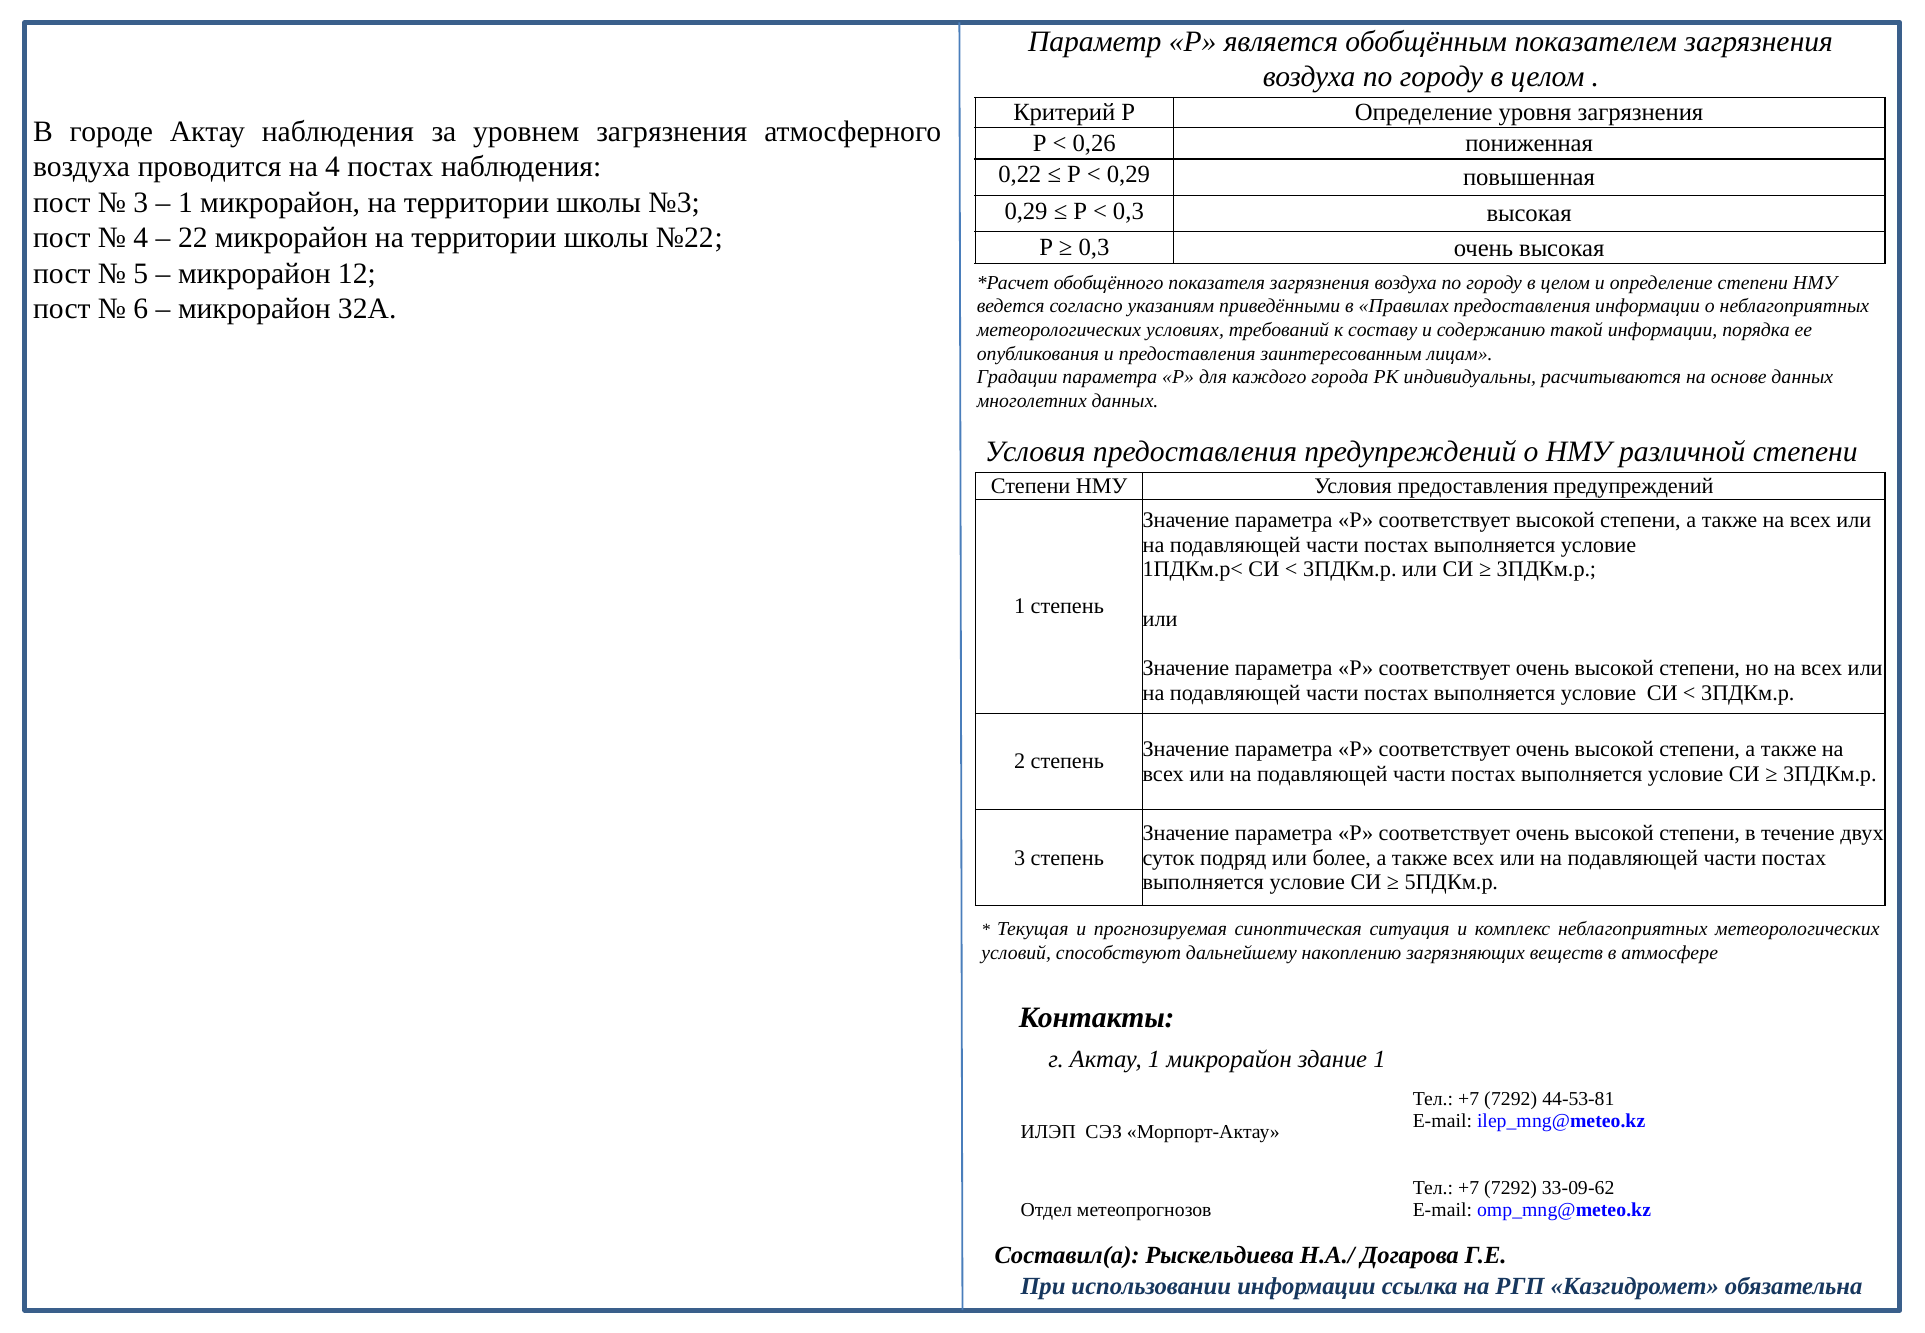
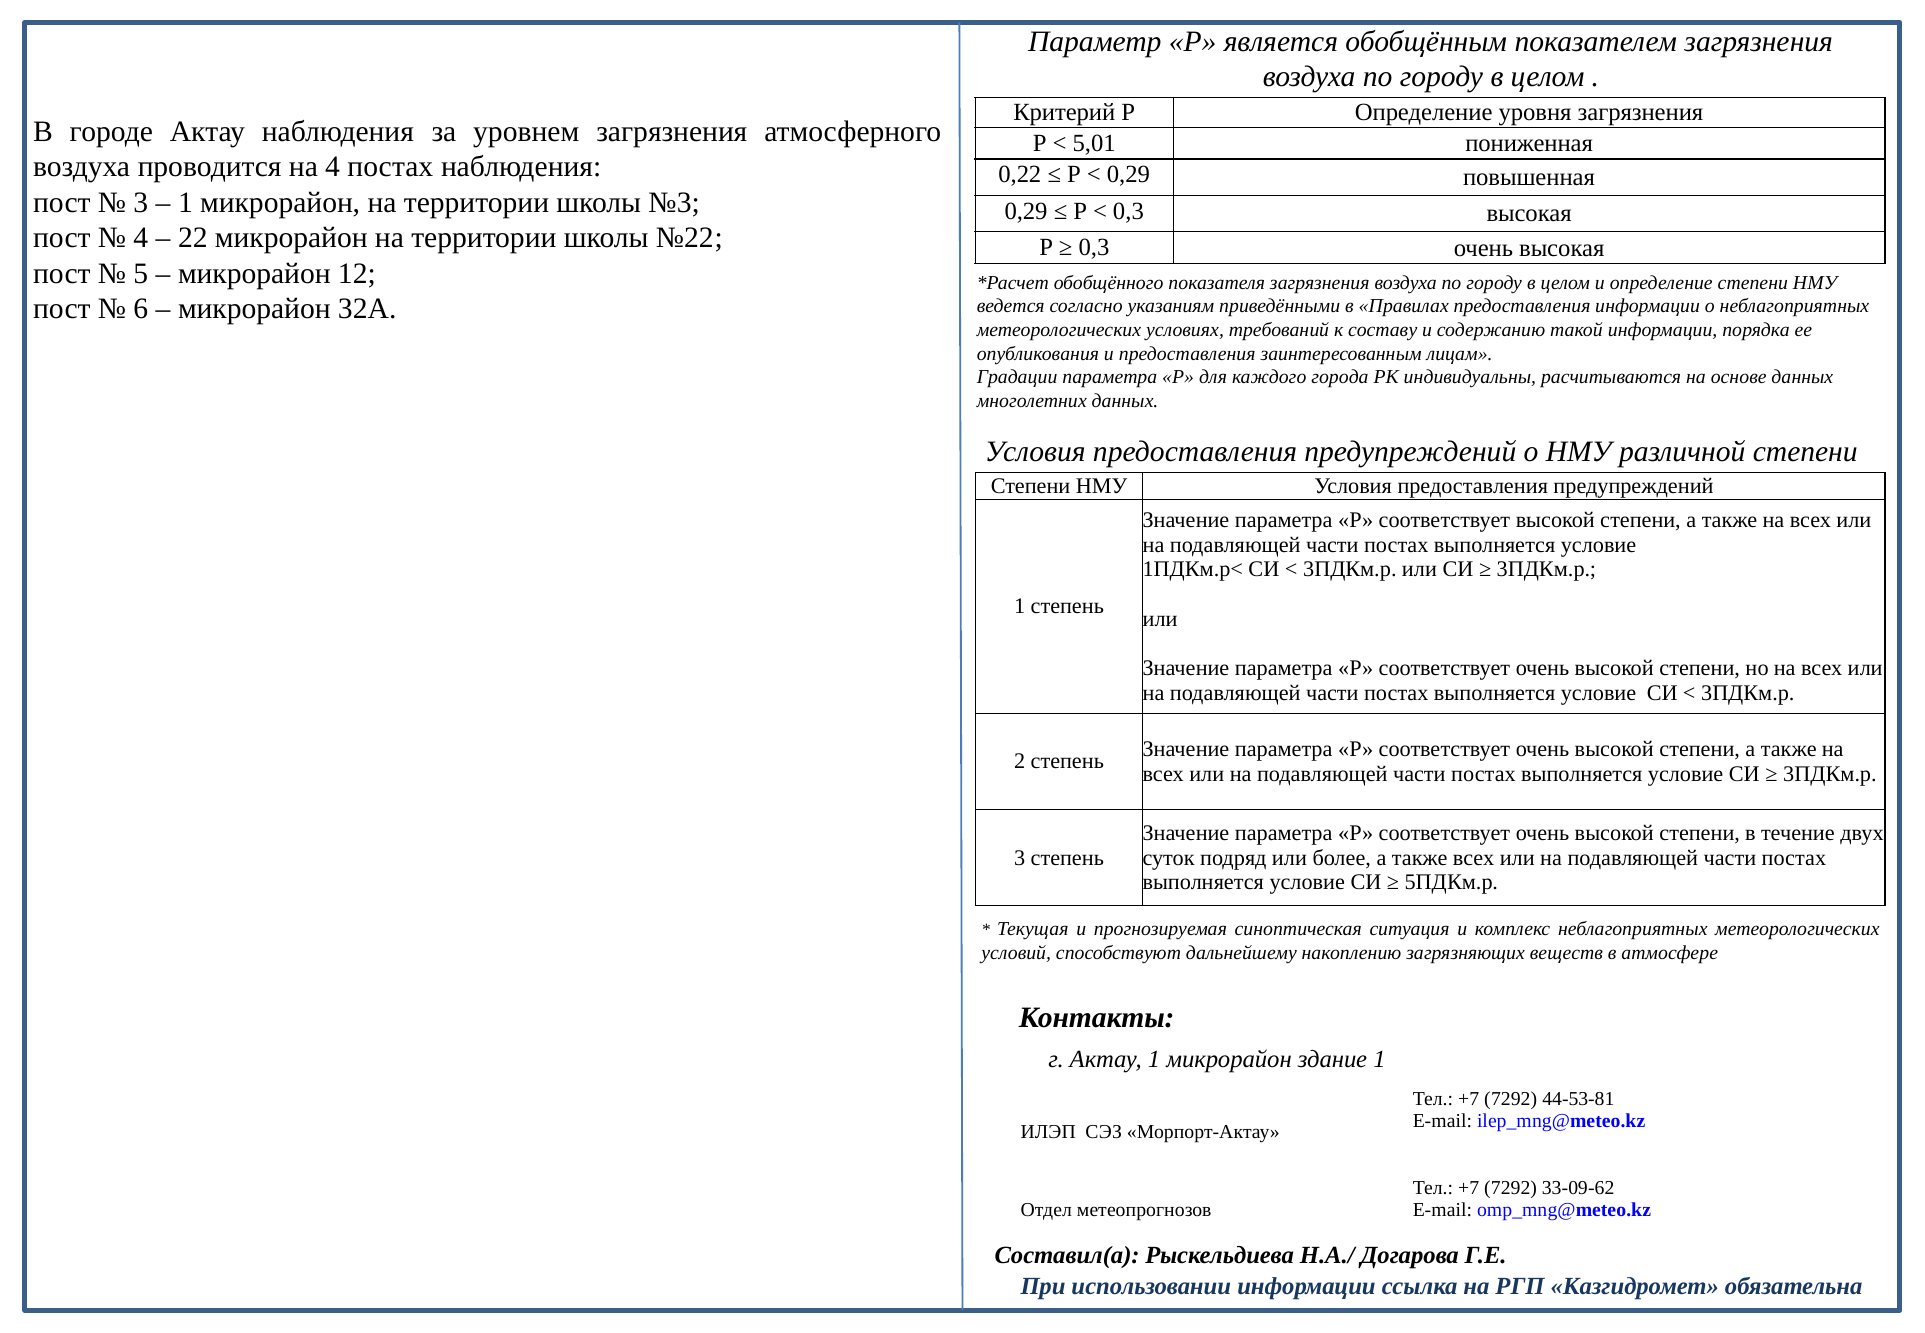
0,26: 0,26 -> 5,01 (1094, 143)
